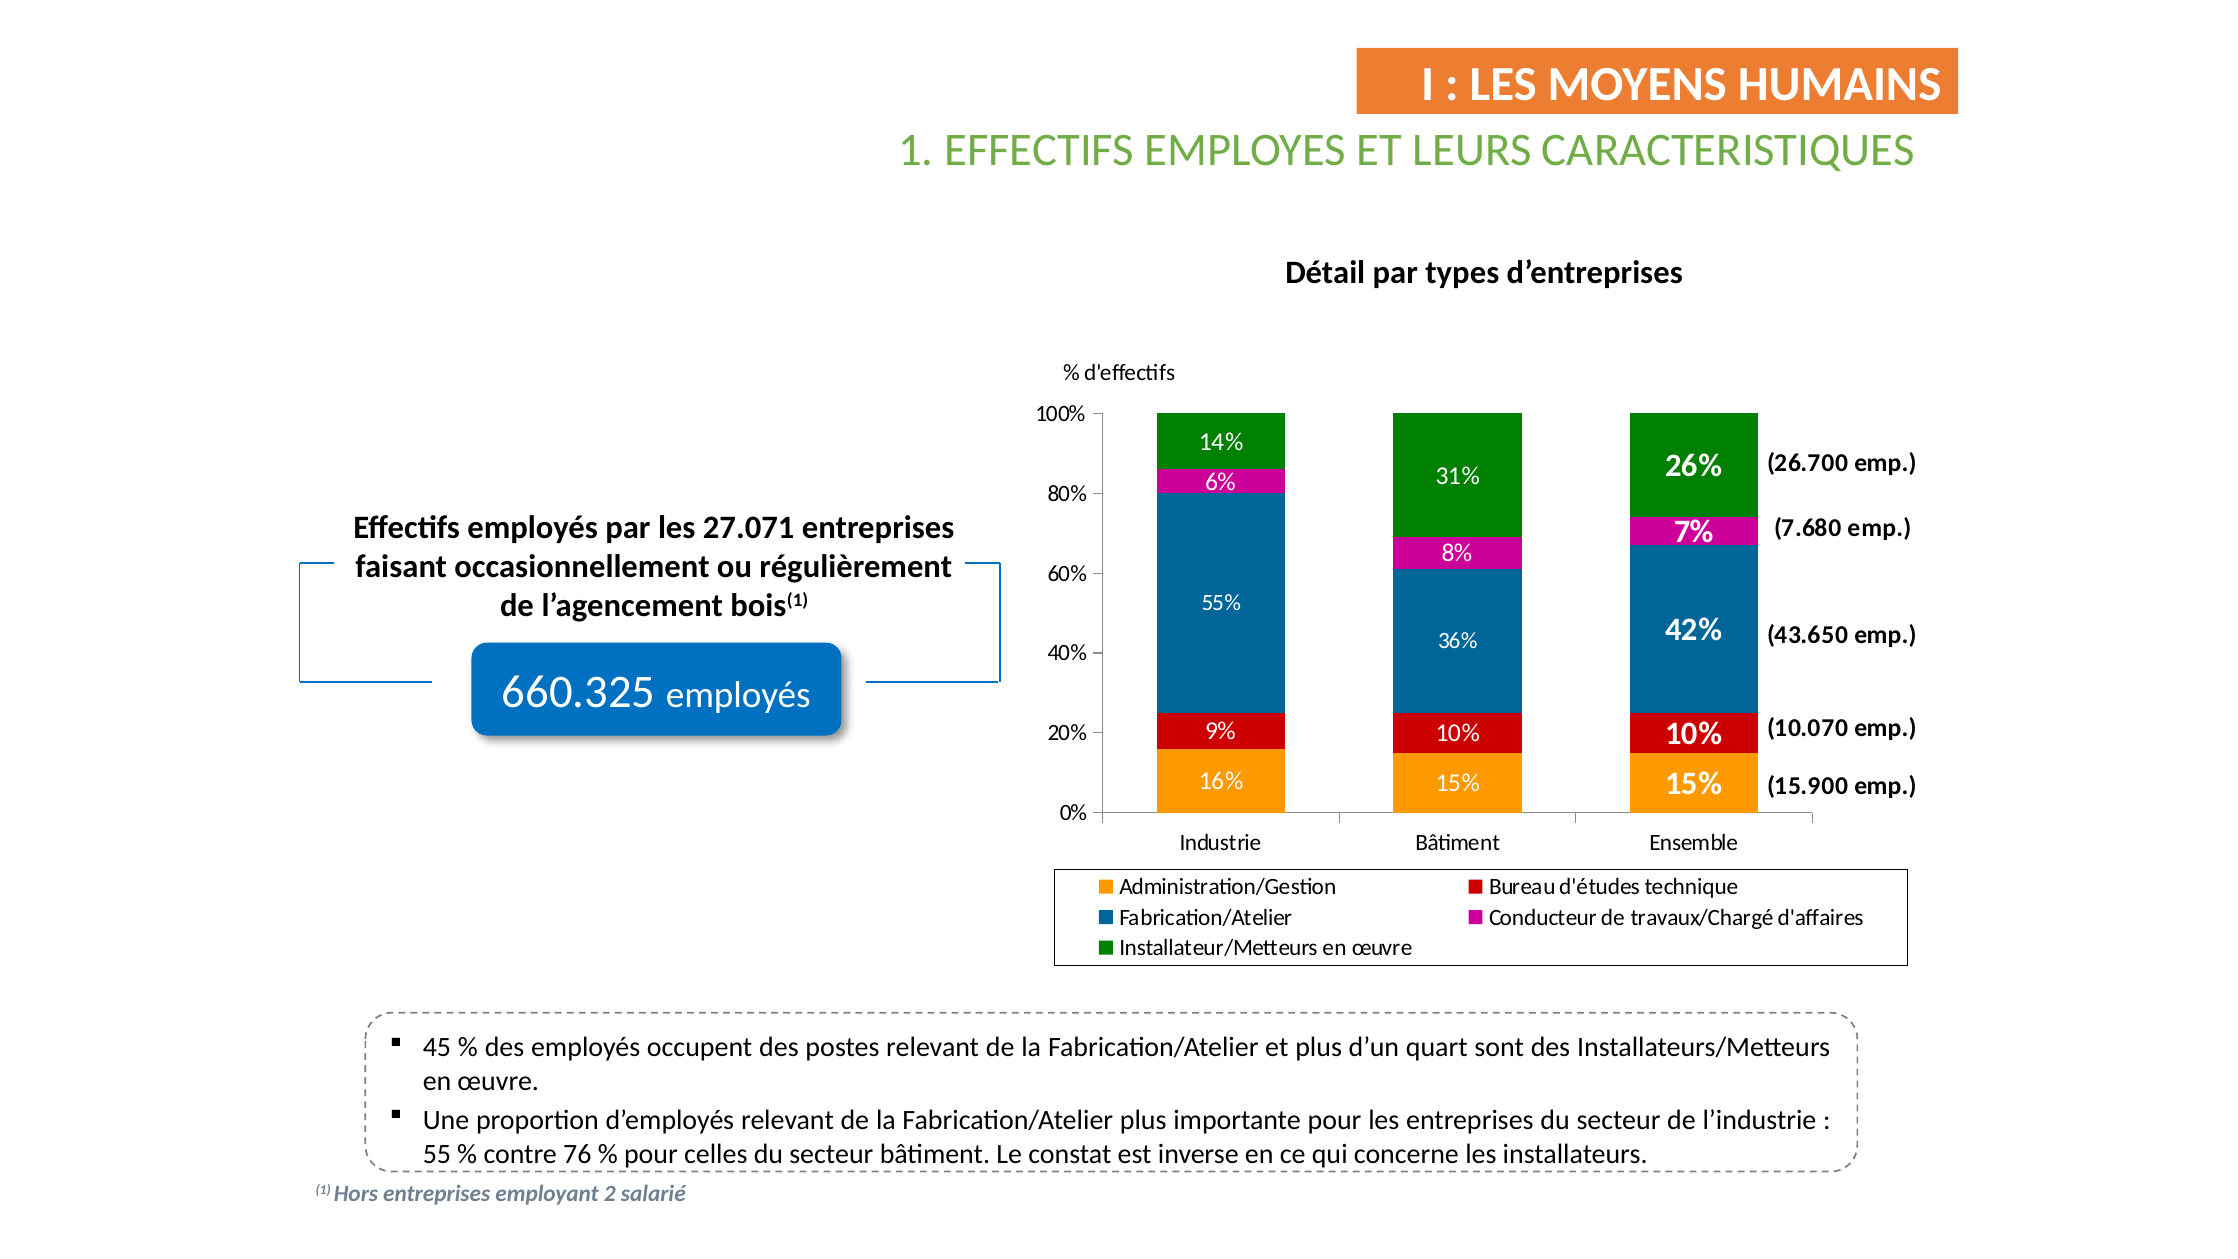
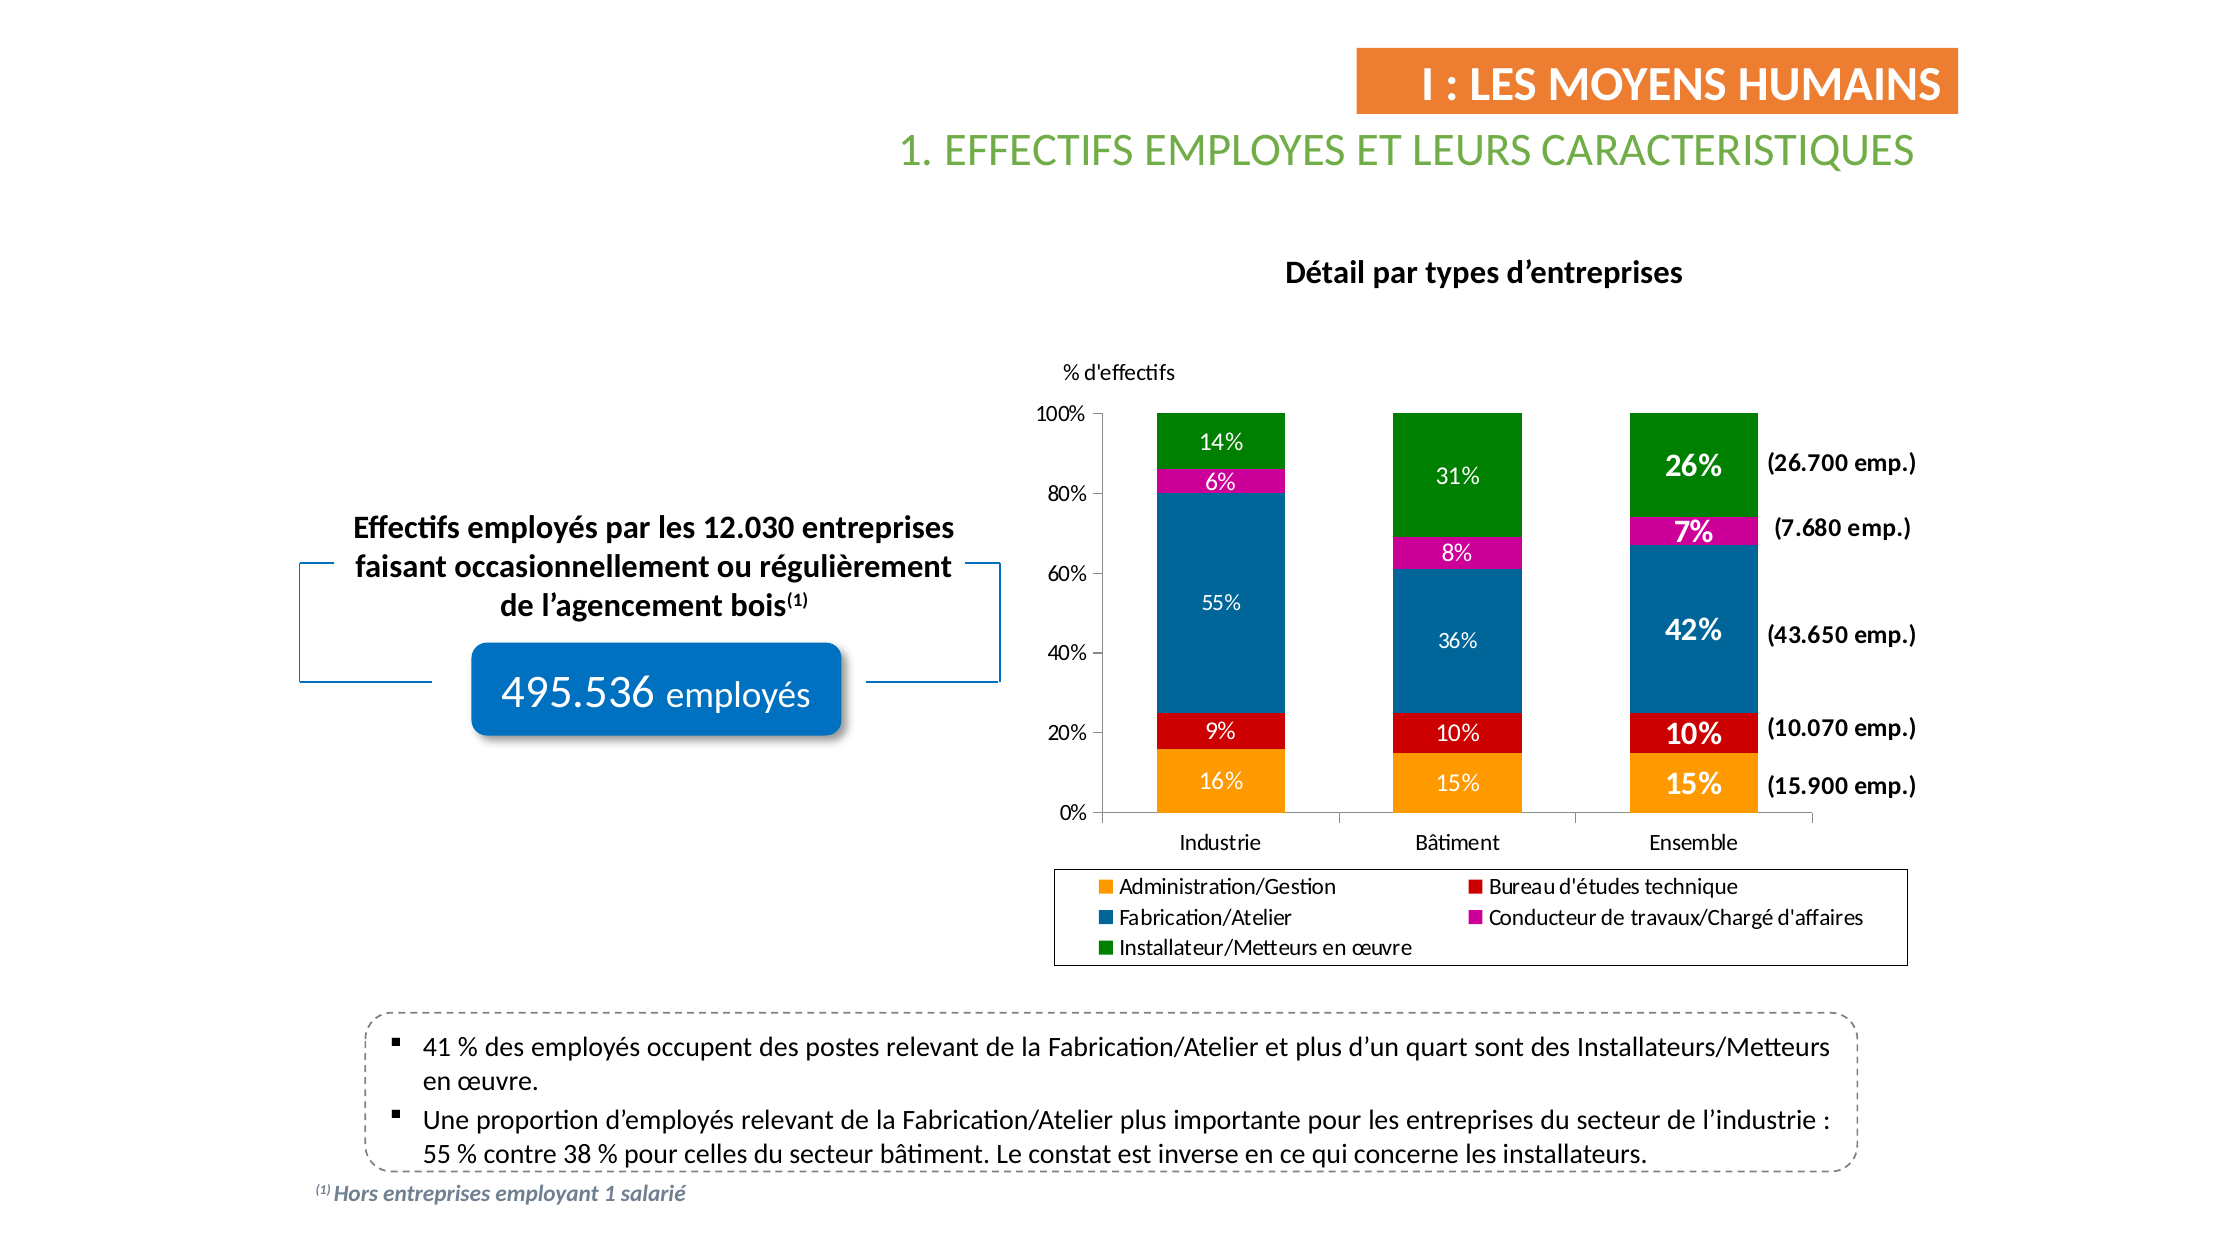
27.071: 27.071 -> 12.030 (749, 527)
660.325: 660.325 -> 495.536 (579, 692)
45: 45 -> 41 (437, 1047)
76: 76 -> 38 (577, 1154)
employant 2: 2 -> 1 (610, 1194)
